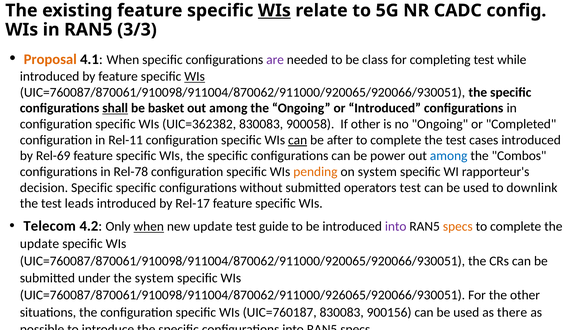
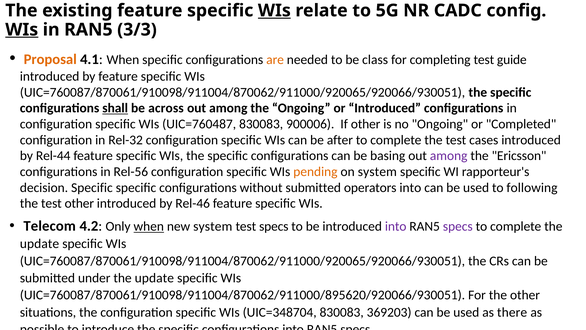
WIs underline: none -> present (22, 30)
are colour: purple -> orange (275, 60)
while: while -> guide (512, 60)
WIs underline: present -> none (195, 76)
basket: basket -> across (166, 108)
UIC=362382: UIC=362382 -> UIC=760487 (199, 124)
900058: 900058 -> 900006 (310, 124)
Rel-11: Rel-11 -> Rel-32 (126, 140)
can underline: present -> none (298, 140)
Rel-69: Rel-69 -> Rel-44 (53, 156)
power: power -> basing (388, 156)
among colour: blue -> purple (449, 156)
Combos: Combos -> Ericsson (519, 156)
Rel-78: Rel-78 -> Rel-56 (131, 172)
operators test: test -> into (410, 187)
downlink: downlink -> following (532, 187)
test leads: leads -> other (79, 203)
Rel-17: Rel-17 -> Rel-46 (193, 203)
new update: update -> system (213, 226)
test guide: guide -> specs (274, 226)
specs colour: orange -> purple (458, 226)
under the system: system -> update (154, 278)
UIC=760087/870061/910098/911004/870062/911000/926065/920066/930051: UIC=760087/870061/910098/911004/870062/911000/926065/920066/930051 -> UIC=760087/870061/910098/911004/870062/911000/895620/920066/930051 (243, 295)
UIC=760187: UIC=760187 -> UIC=348704 (280, 312)
900156: 900156 -> 369203 (389, 312)
